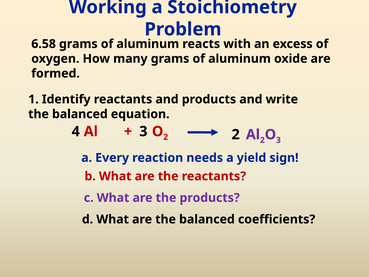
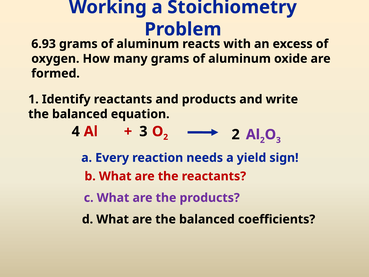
6.58: 6.58 -> 6.93 (44, 44)
